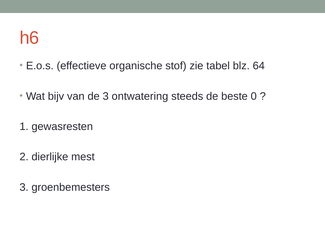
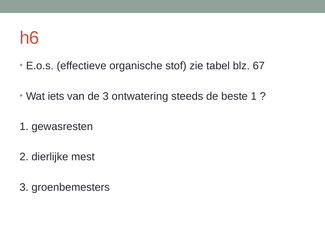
64: 64 -> 67 (259, 66)
bijv: bijv -> iets (56, 96)
beste 0: 0 -> 1 (254, 96)
